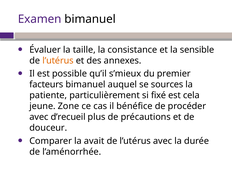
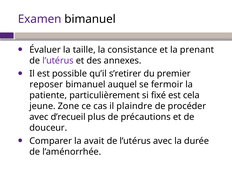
sensible: sensible -> prenant (197, 50)
l’utérus colour: orange -> purple (58, 61)
s’mieux: s’mieux -> s’retirer (125, 74)
facteurs: facteurs -> reposer (46, 84)
sources: sources -> fermoir (167, 84)
bénéfice: bénéfice -> plaindre (134, 106)
